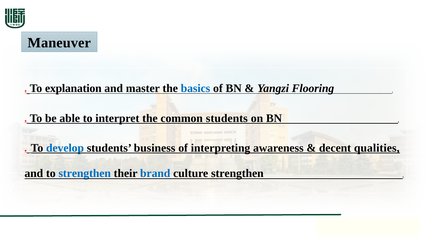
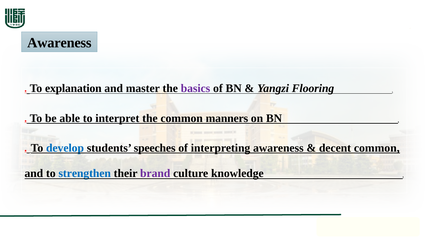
Maneuver: Maneuver -> Awareness (59, 43)
basics colour: blue -> purple (195, 88)
common students: students -> manners (227, 118)
business: business -> speeches (155, 148)
decent qualities: qualities -> common (377, 148)
brand colour: blue -> purple (155, 173)
culture strengthen: strengthen -> knowledge (237, 173)
